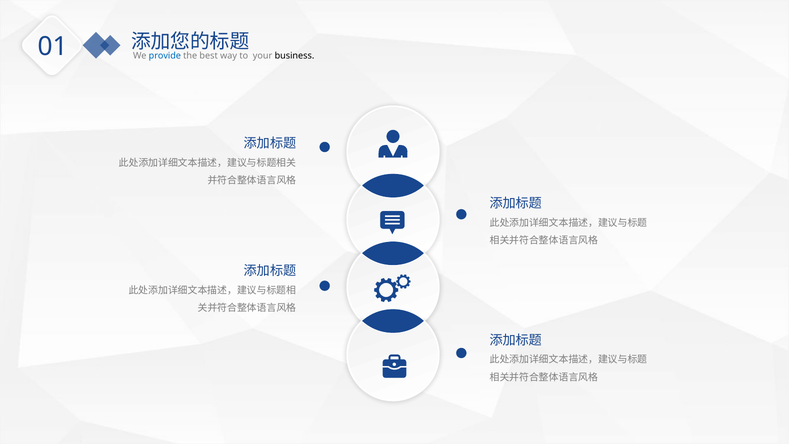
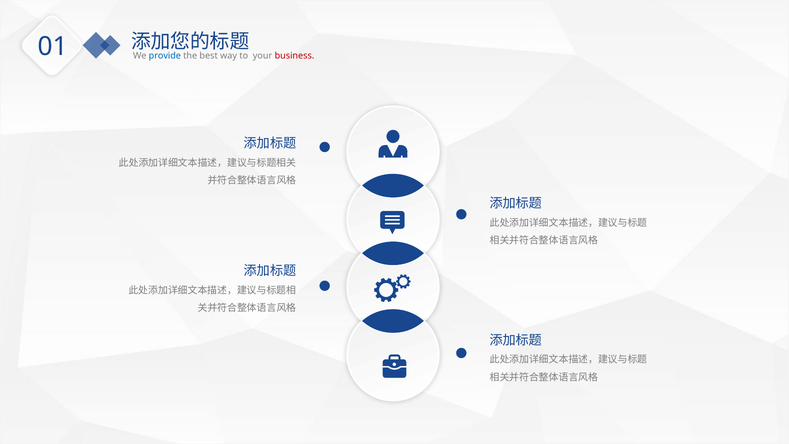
business colour: black -> red (294, 56)
